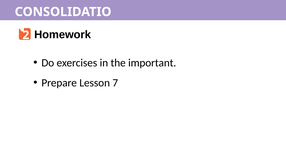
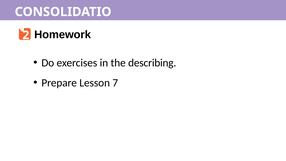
important: important -> describing (152, 63)
